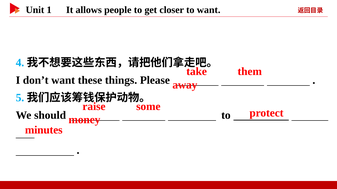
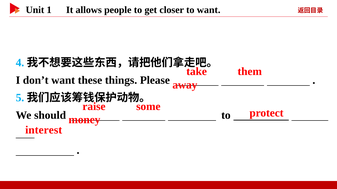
minutes: minutes -> interest (44, 130)
